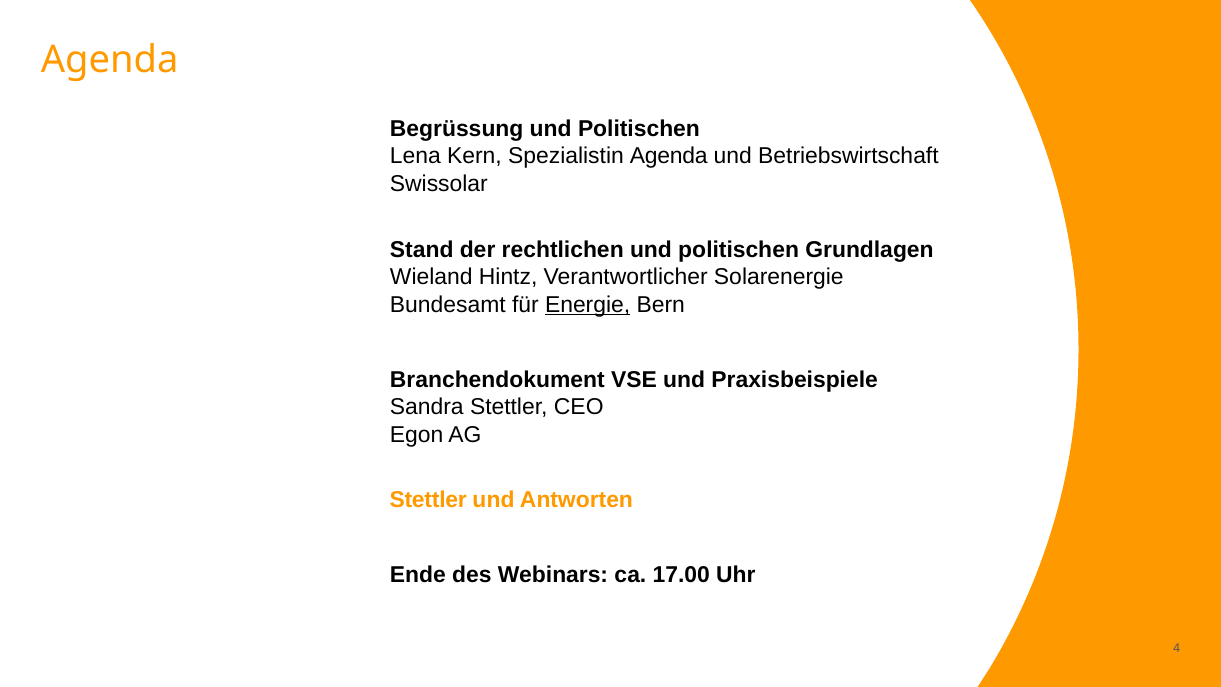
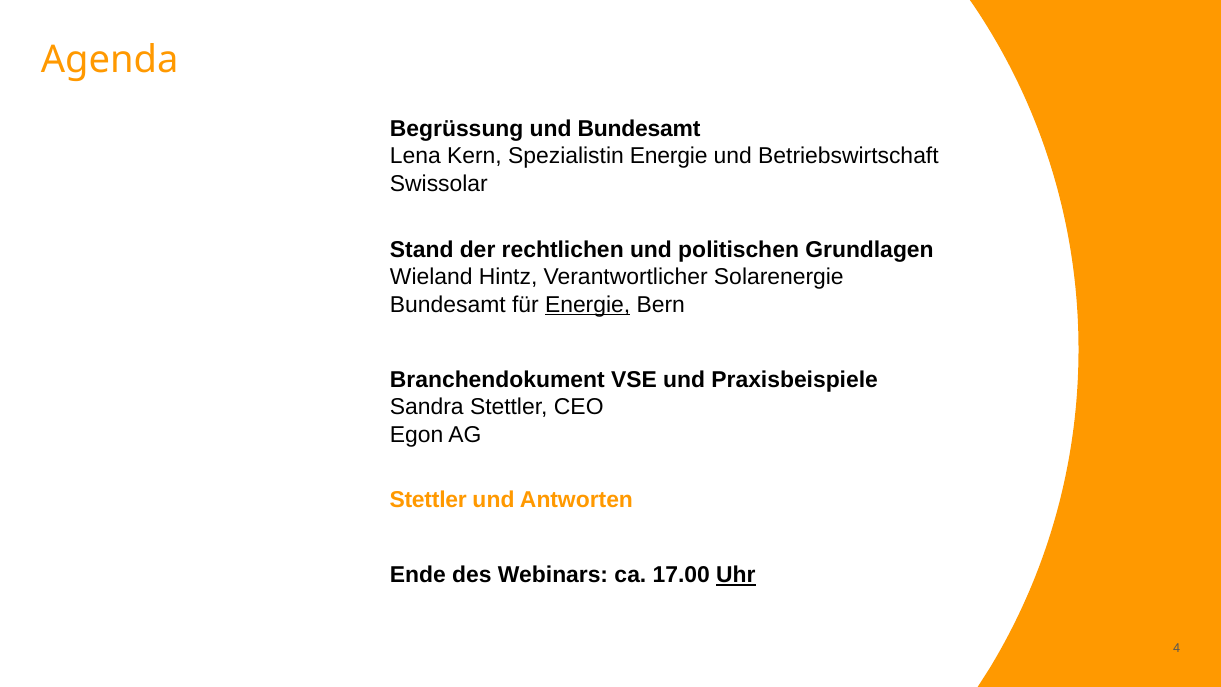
Begrüssung und Politischen: Politischen -> Bundesamt (639, 128)
Spezialistin Agenda: Agenda -> Energie (669, 156)
Uhr underline: none -> present (736, 575)
